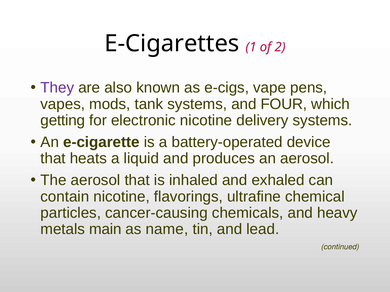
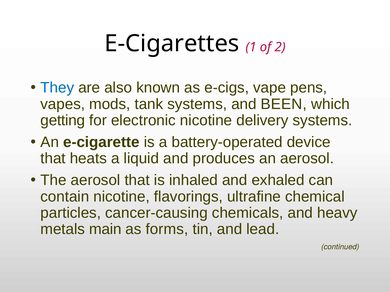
They colour: purple -> blue (57, 88)
FOUR: FOUR -> BEEN (284, 104)
name: name -> forms (167, 230)
